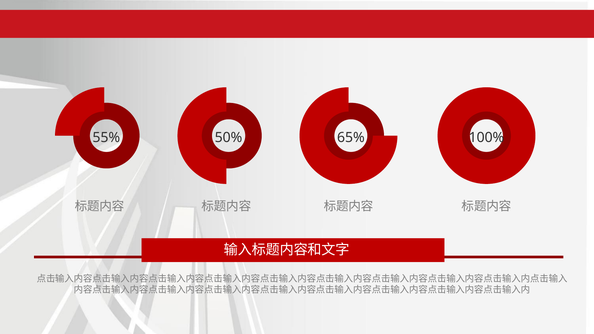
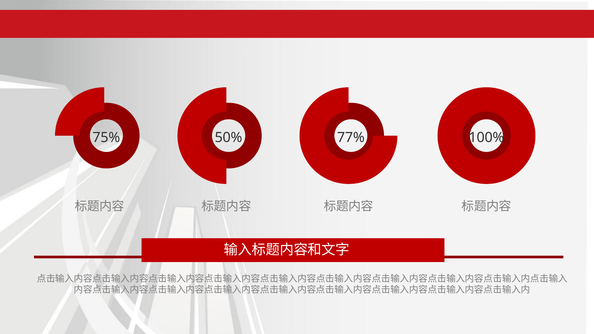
55%: 55% -> 75% (106, 138)
65%: 65% -> 77% (351, 138)
